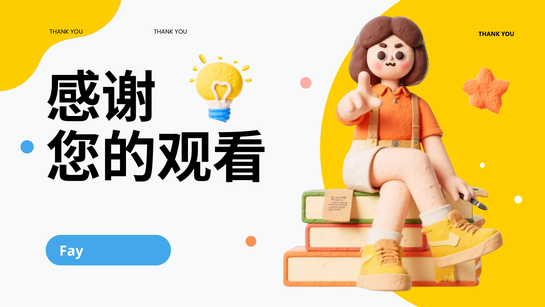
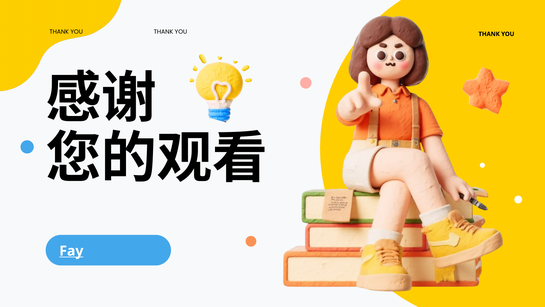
Fay underline: none -> present (71, 251)
